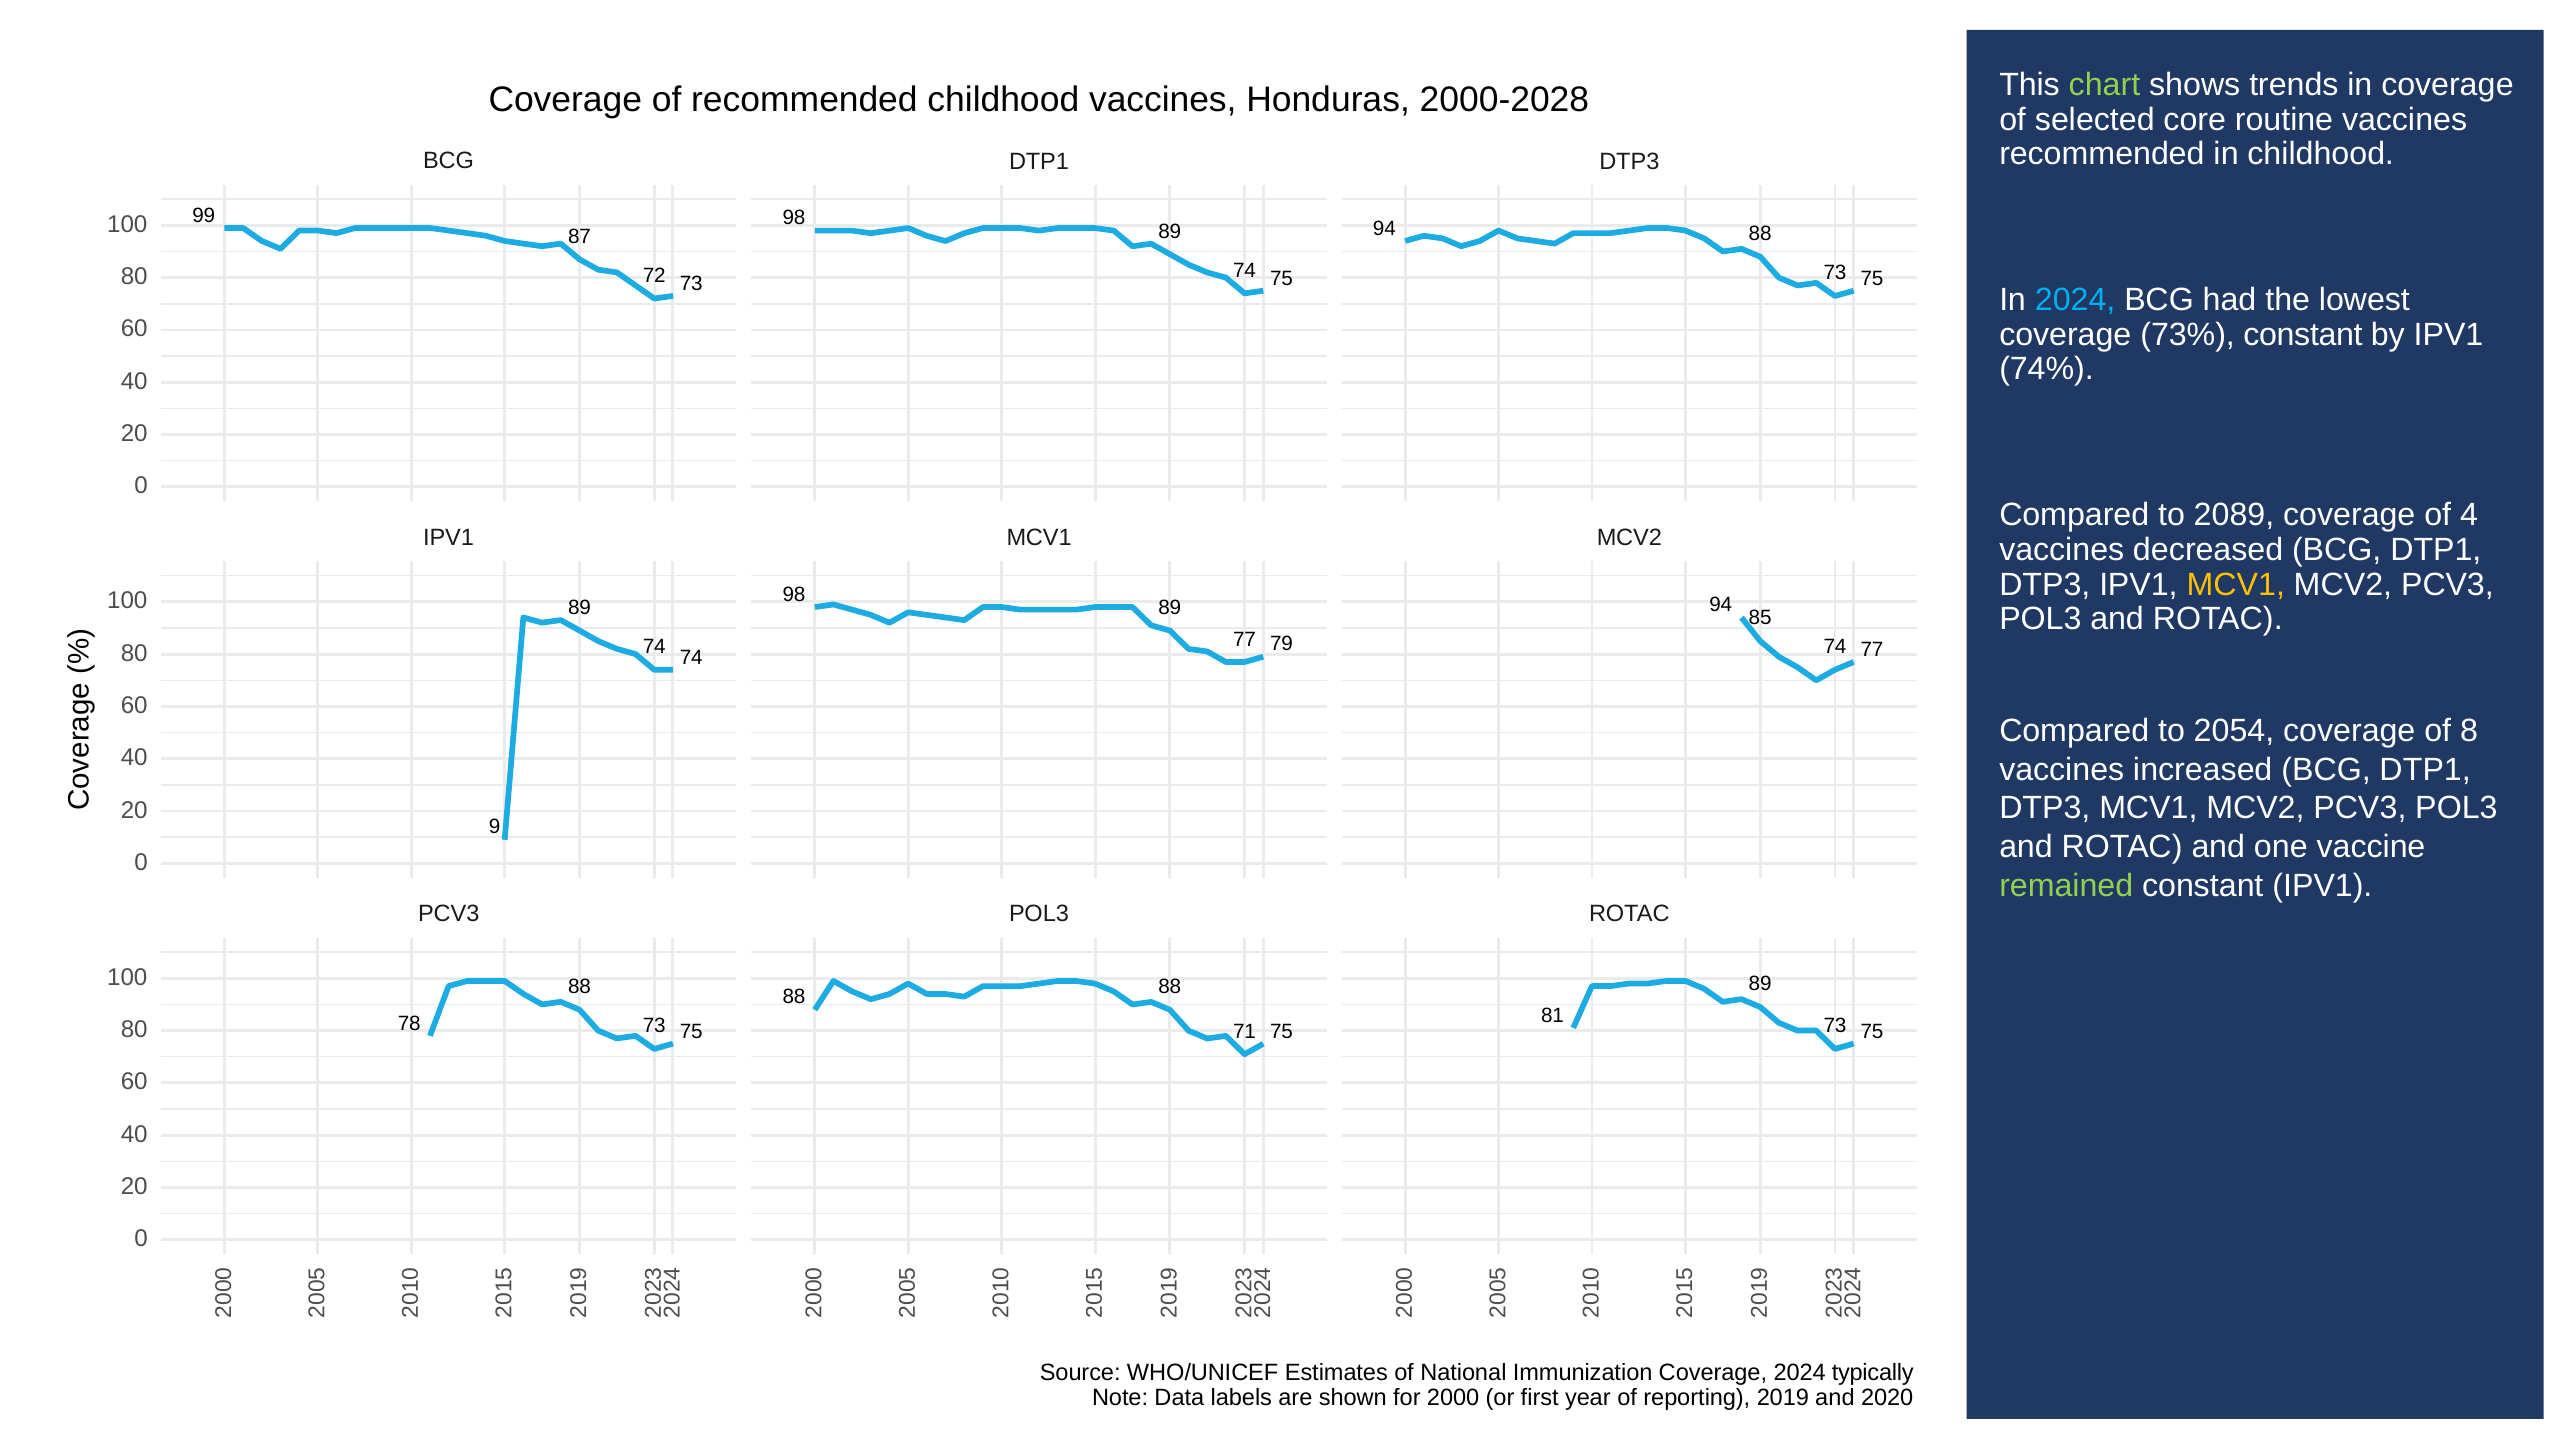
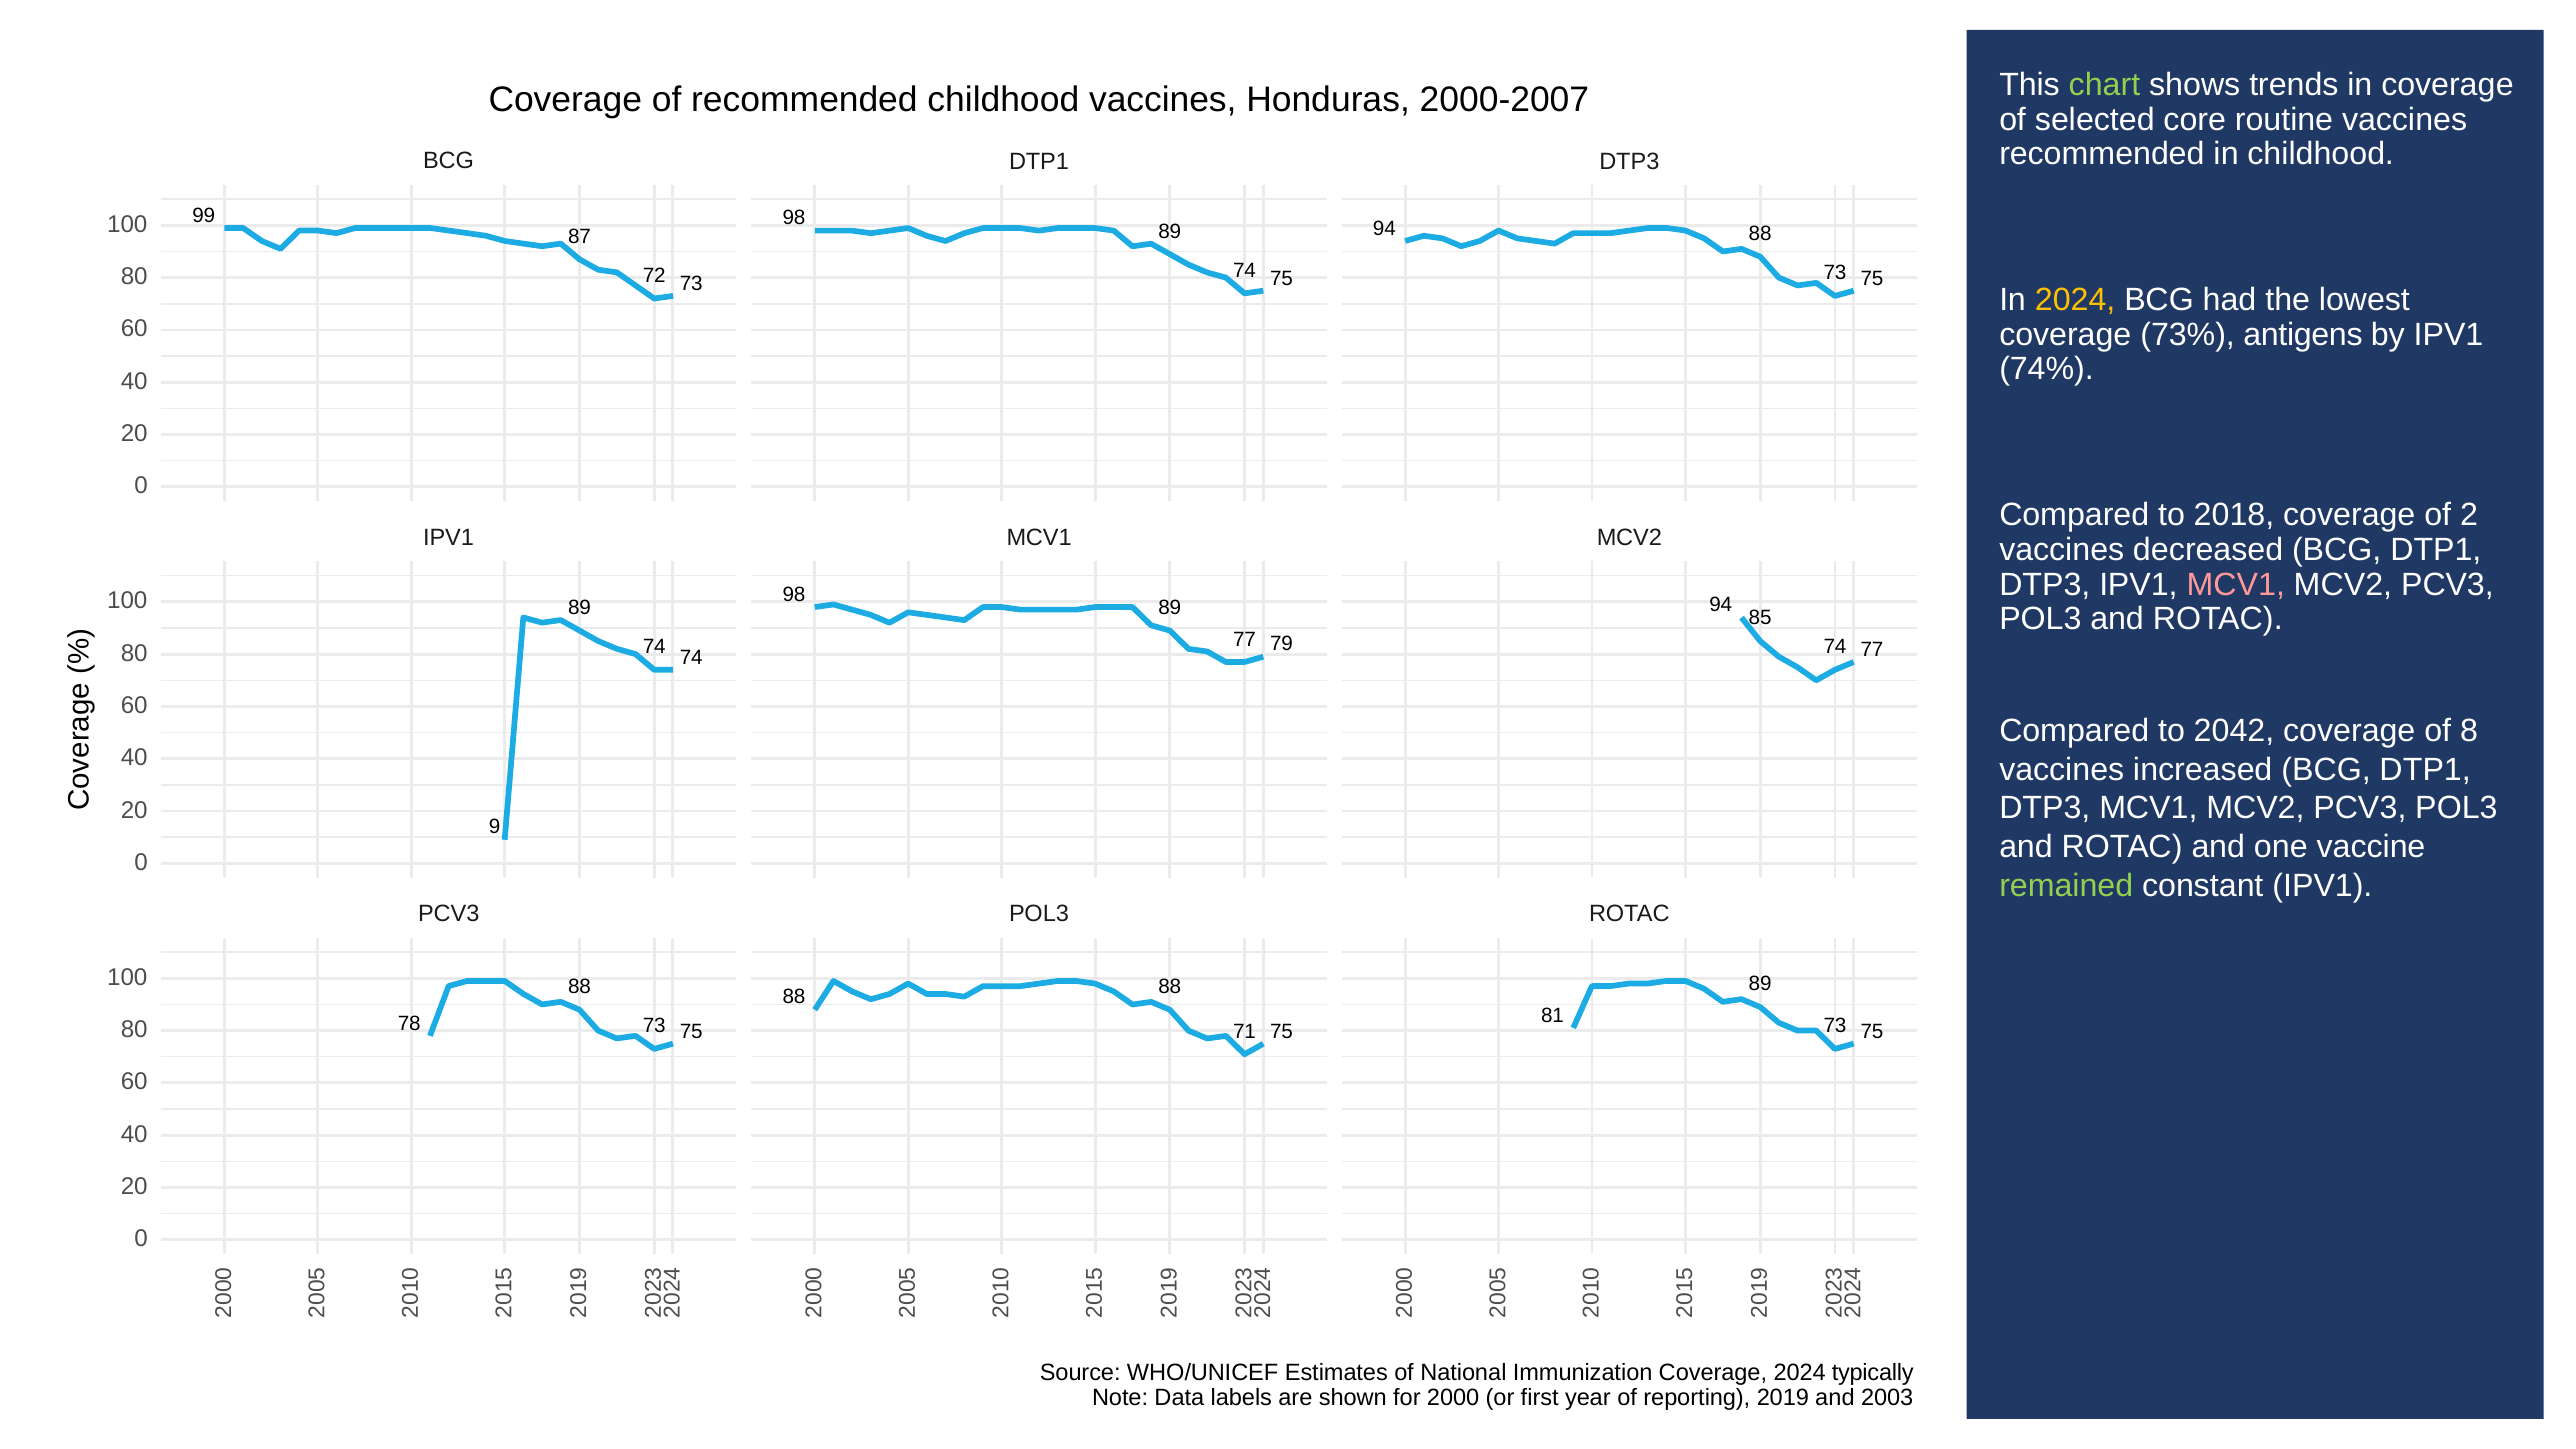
2000-2028: 2000-2028 -> 2000-2007 (1504, 100)
2024 colour: light blue -> yellow (2075, 300)
73% constant: constant -> antigens (2303, 335)
2089: 2089 -> 2018 (2234, 515)
of 4: 4 -> 2 (2469, 515)
MCV1 colour: yellow -> pink (2236, 584)
2054: 2054 -> 2042 (2234, 731)
2020: 2020 -> 2003 (1887, 1398)
